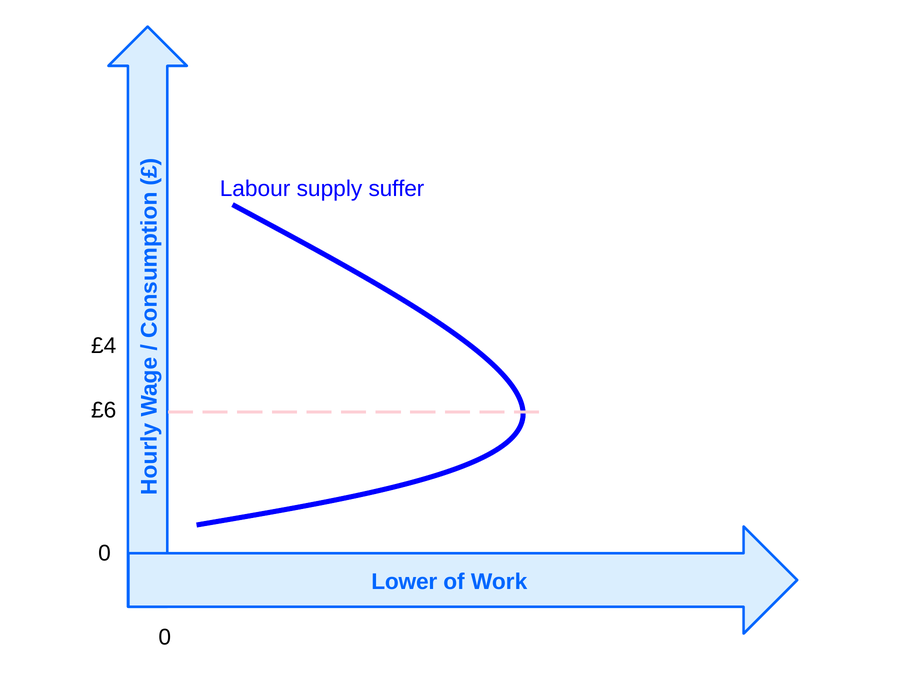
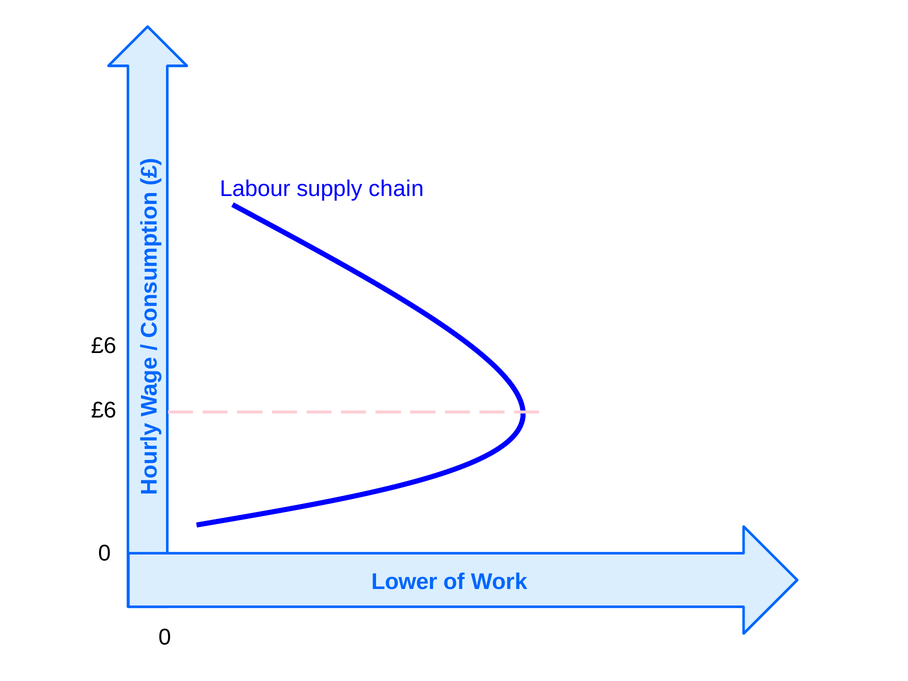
suffer: suffer -> chain (396, 189)
£4: £4 -> £6 (104, 346)
